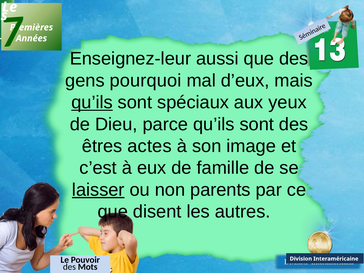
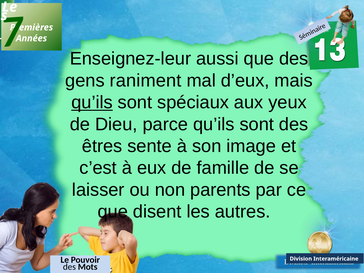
pourquoi: pourquoi -> raniment (146, 81)
actes: actes -> sente (150, 146)
laisser underline: present -> none (98, 190)
